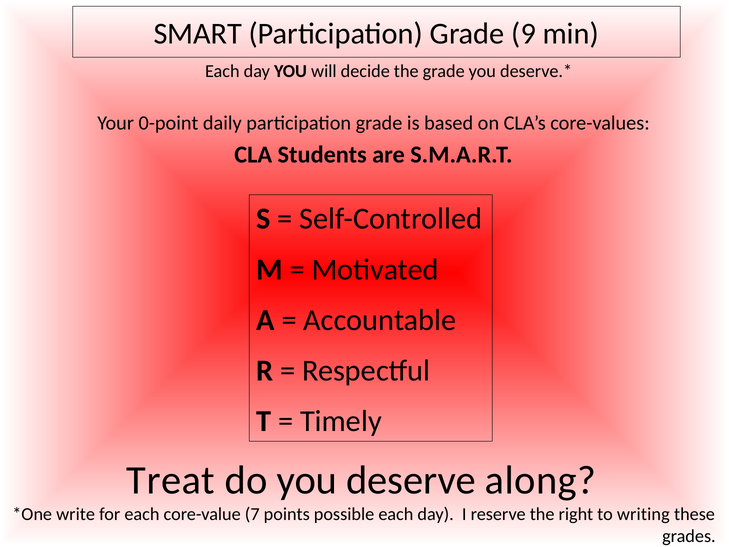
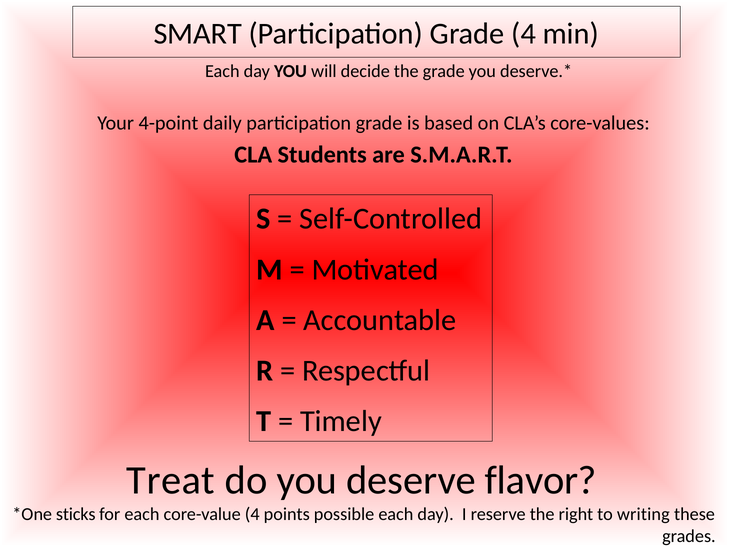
Grade 9: 9 -> 4 (524, 34)
0-point: 0-point -> 4-point (168, 123)
along: along -> flavor (541, 480)
write: write -> sticks (76, 514)
core-value 7: 7 -> 4 (252, 514)
